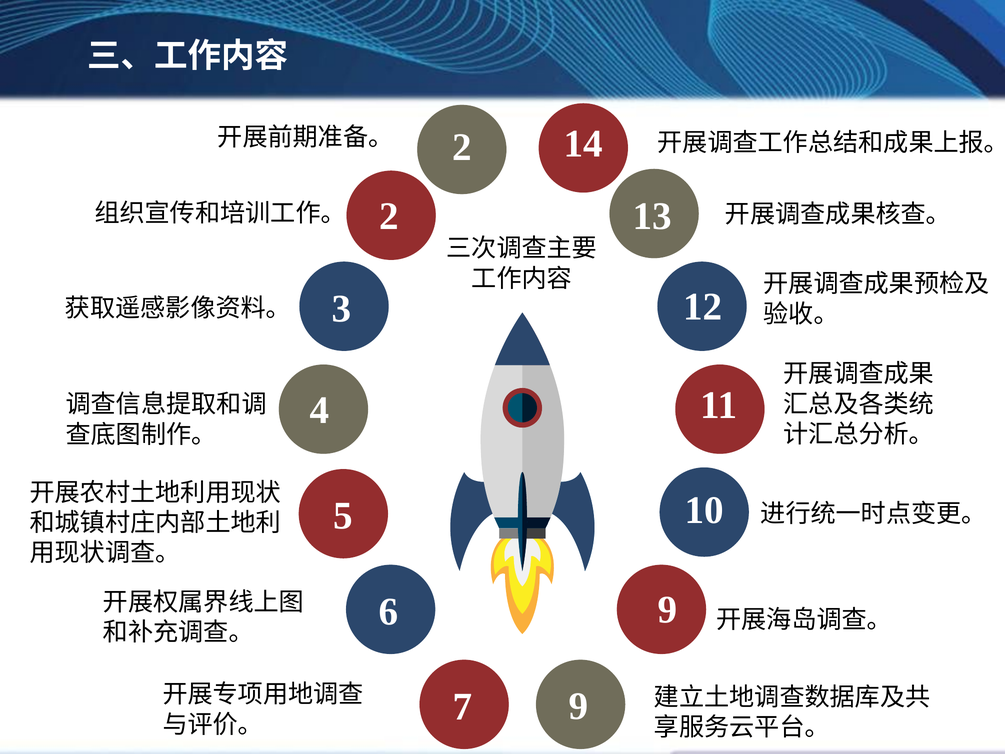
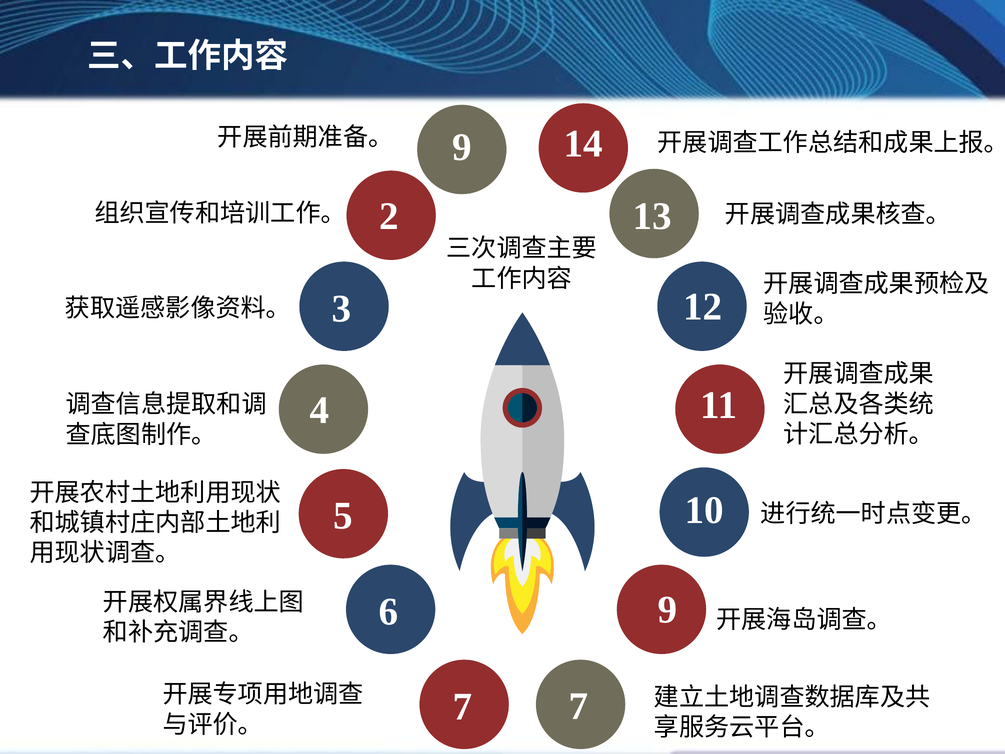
2: 2 -> 9 (462, 147)
7 9: 9 -> 7 (579, 706)
